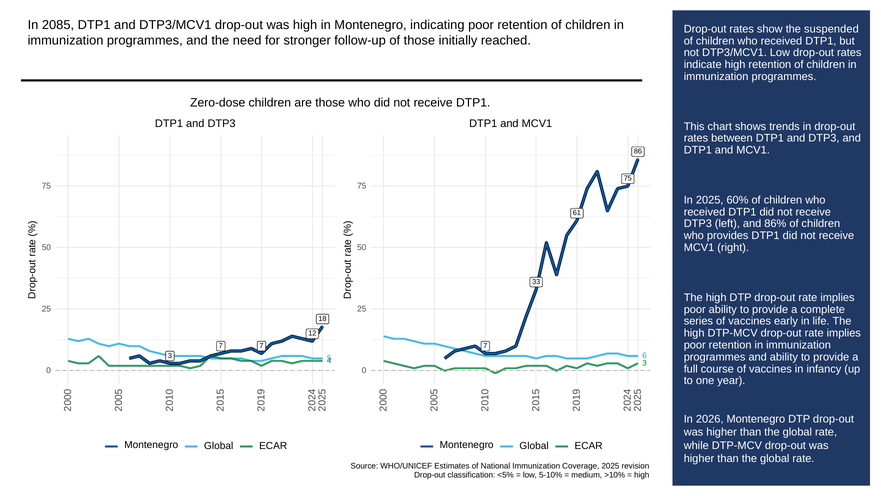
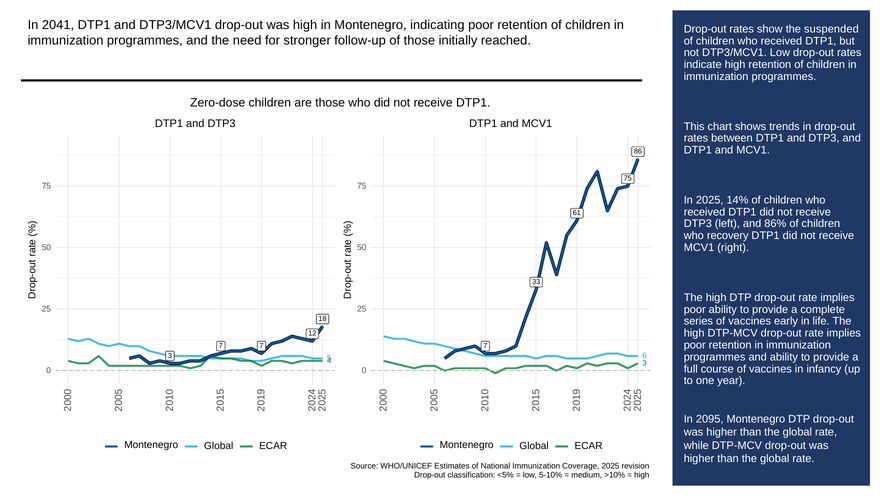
2085: 2085 -> 2041 (58, 25)
60%: 60% -> 14% (738, 200)
provides: provides -> recovery (728, 236)
2026: 2026 -> 2095 (710, 419)
